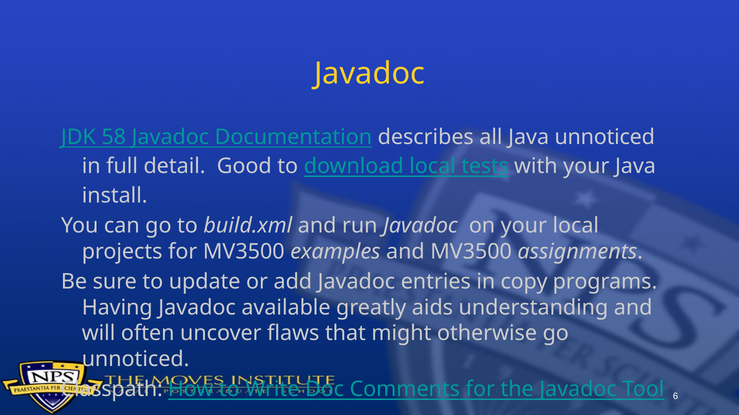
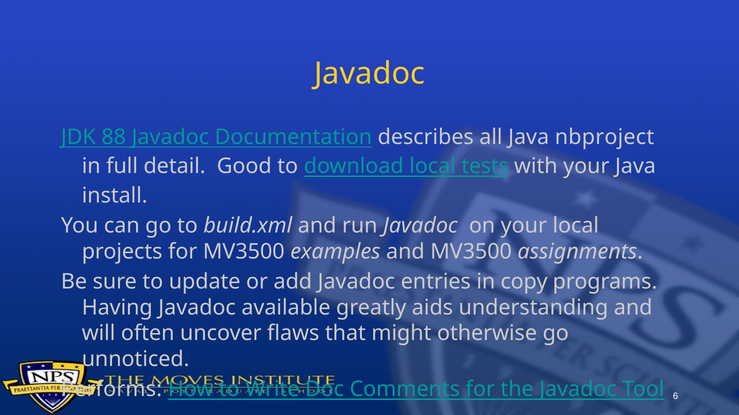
58: 58 -> 88 (114, 137)
Java unnoticed: unnoticed -> nbproject (604, 137)
Classpath: Classpath -> Performs (112, 390)
